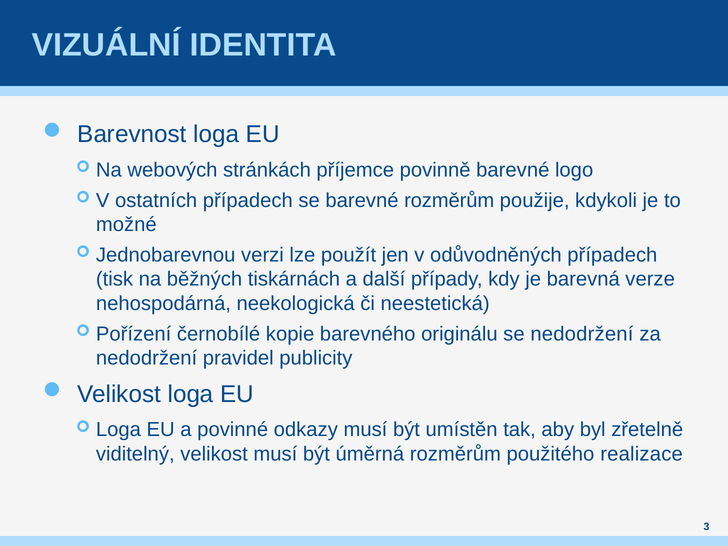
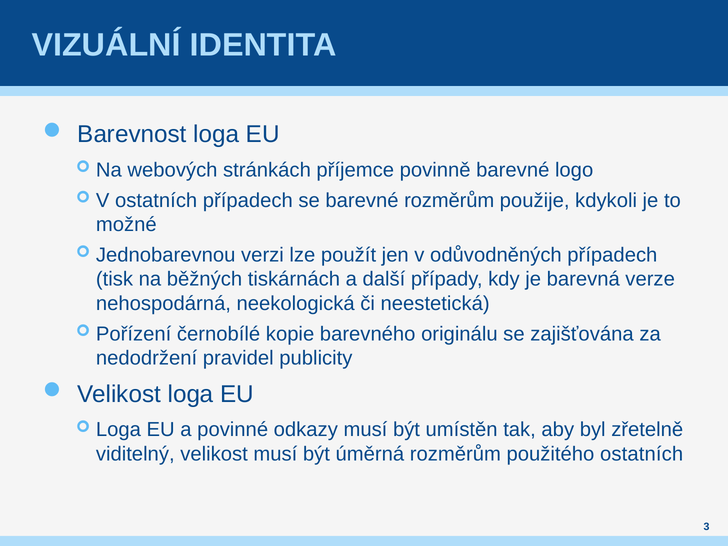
se nedodržení: nedodržení -> zajišťována (582, 334)
použitého realizace: realizace -> ostatních (642, 454)
